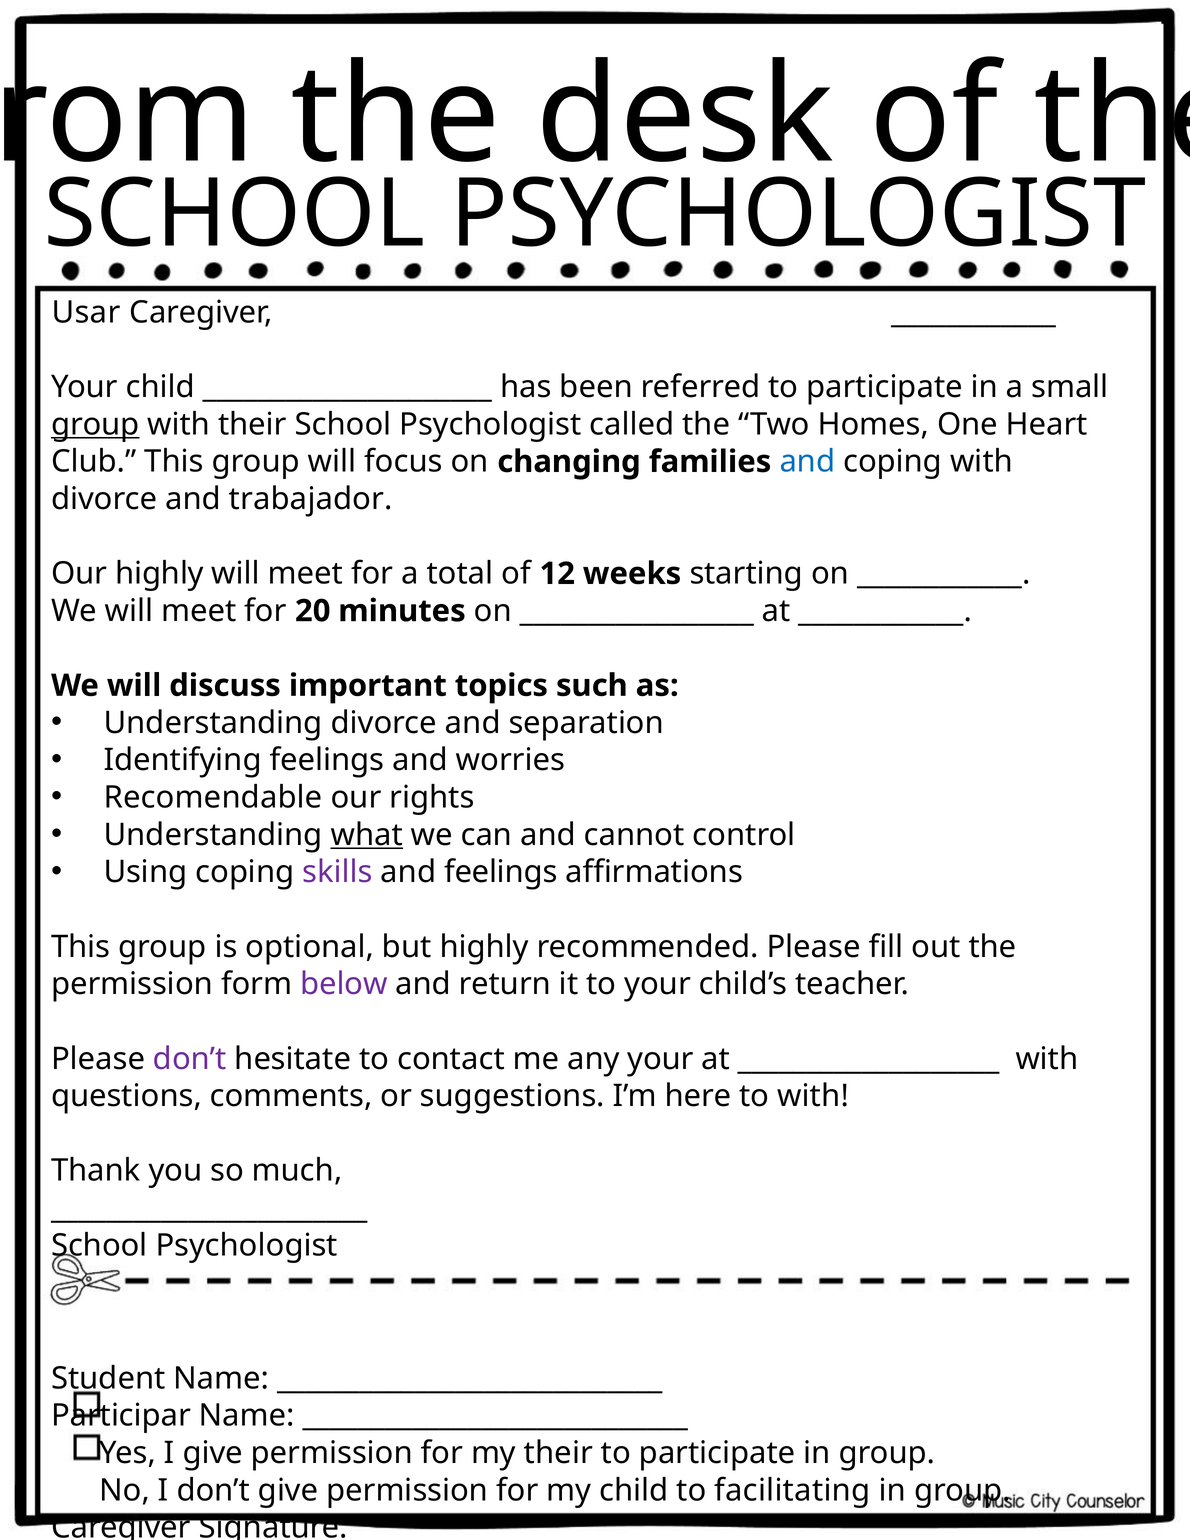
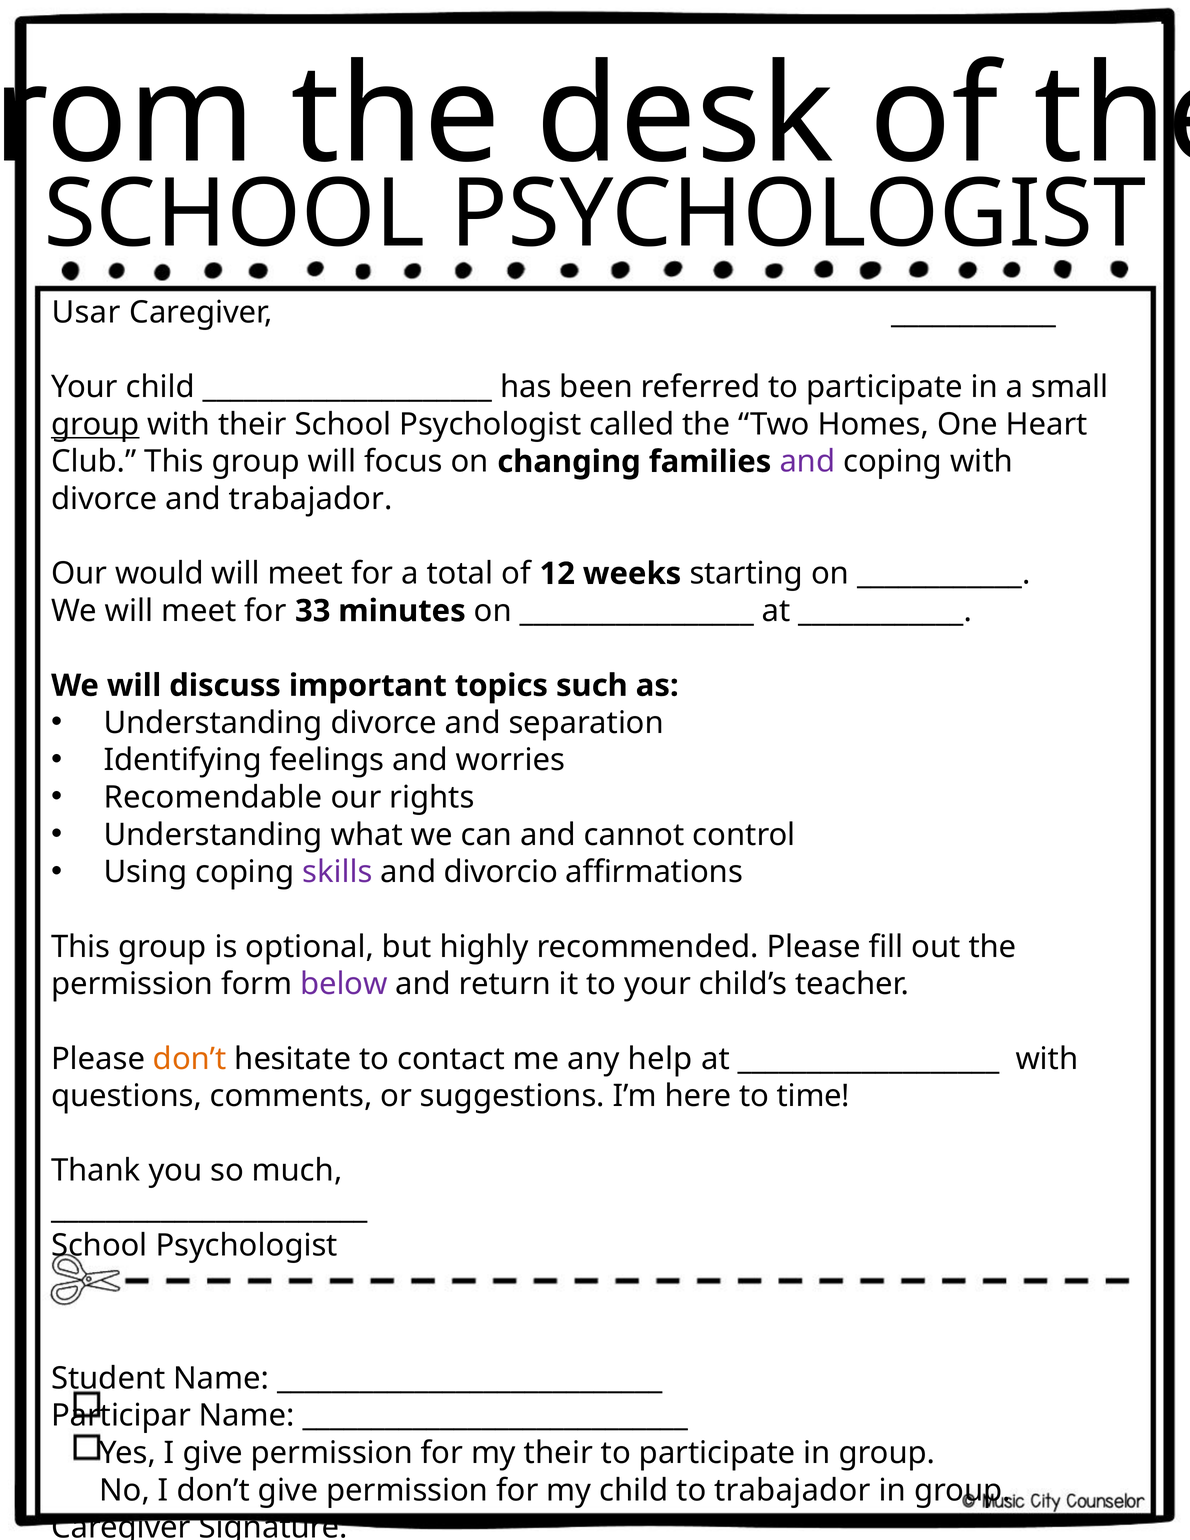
and colour: blue -> purple (807, 462)
Our highly: highly -> would (159, 574)
20: 20 -> 33 (313, 611)
what underline: present -> none (367, 835)
and feelings: feelings -> divorcio (501, 872)
don’t colour: purple -> orange (190, 1059)
any your: your -> help (660, 1059)
to with: with -> time (813, 1096)
to facilitating: facilitating -> trabajador (792, 1490)
